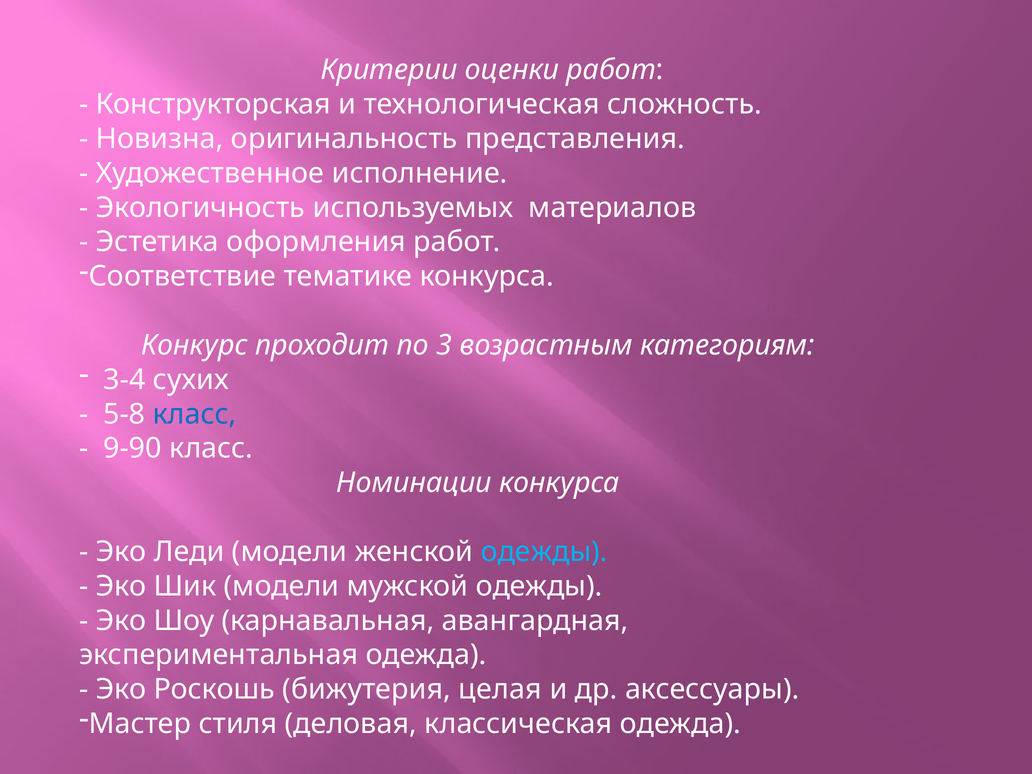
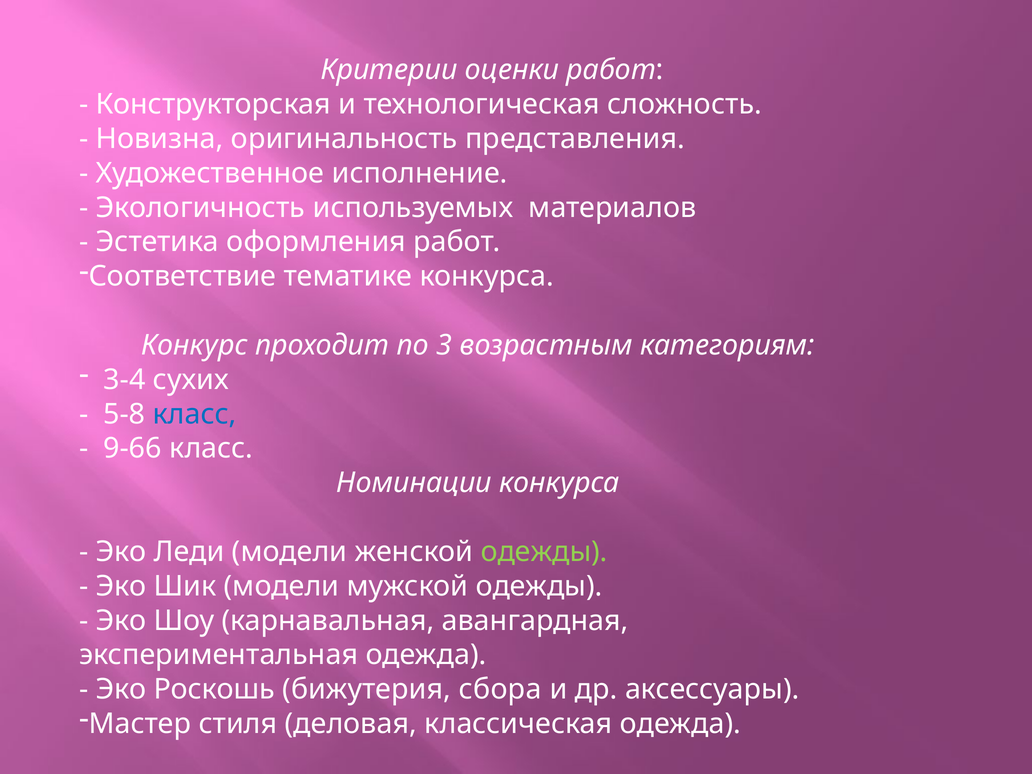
9-90: 9-90 -> 9-66 (132, 448)
одежды colour: light blue -> light green (544, 552)
целая: целая -> сбора (500, 689)
